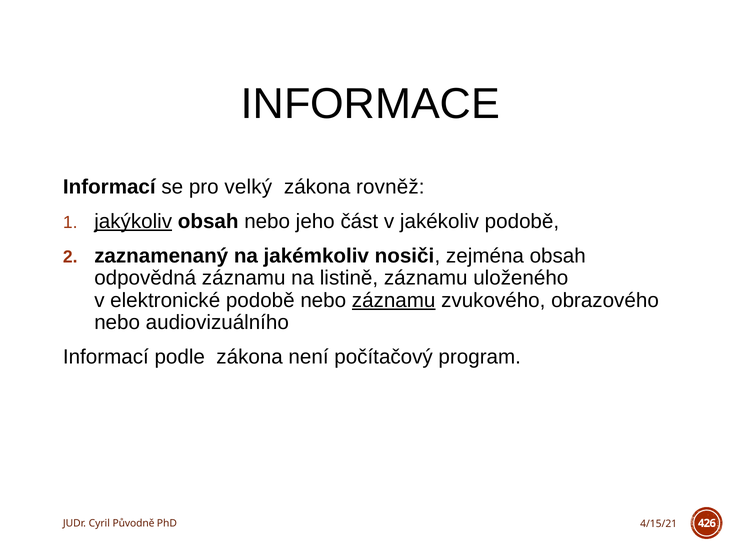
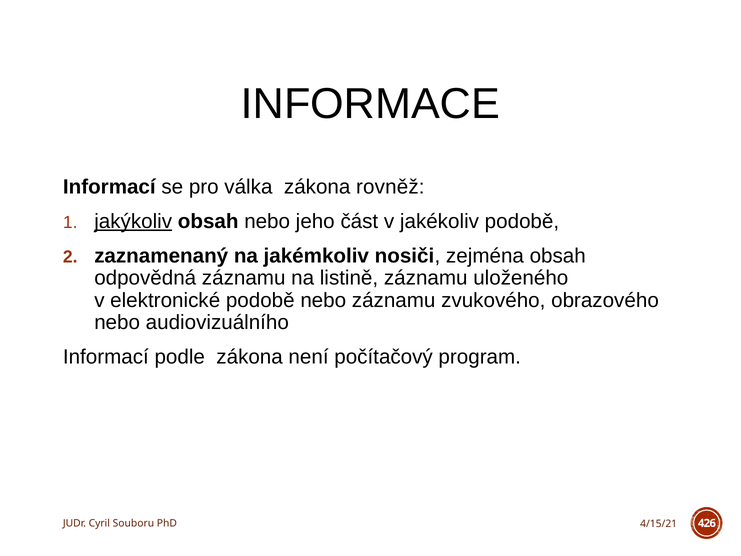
velký: velký -> válka (248, 187)
záznamu underline: present -> none (394, 300)
Původně: Původně -> Souboru (133, 523)
